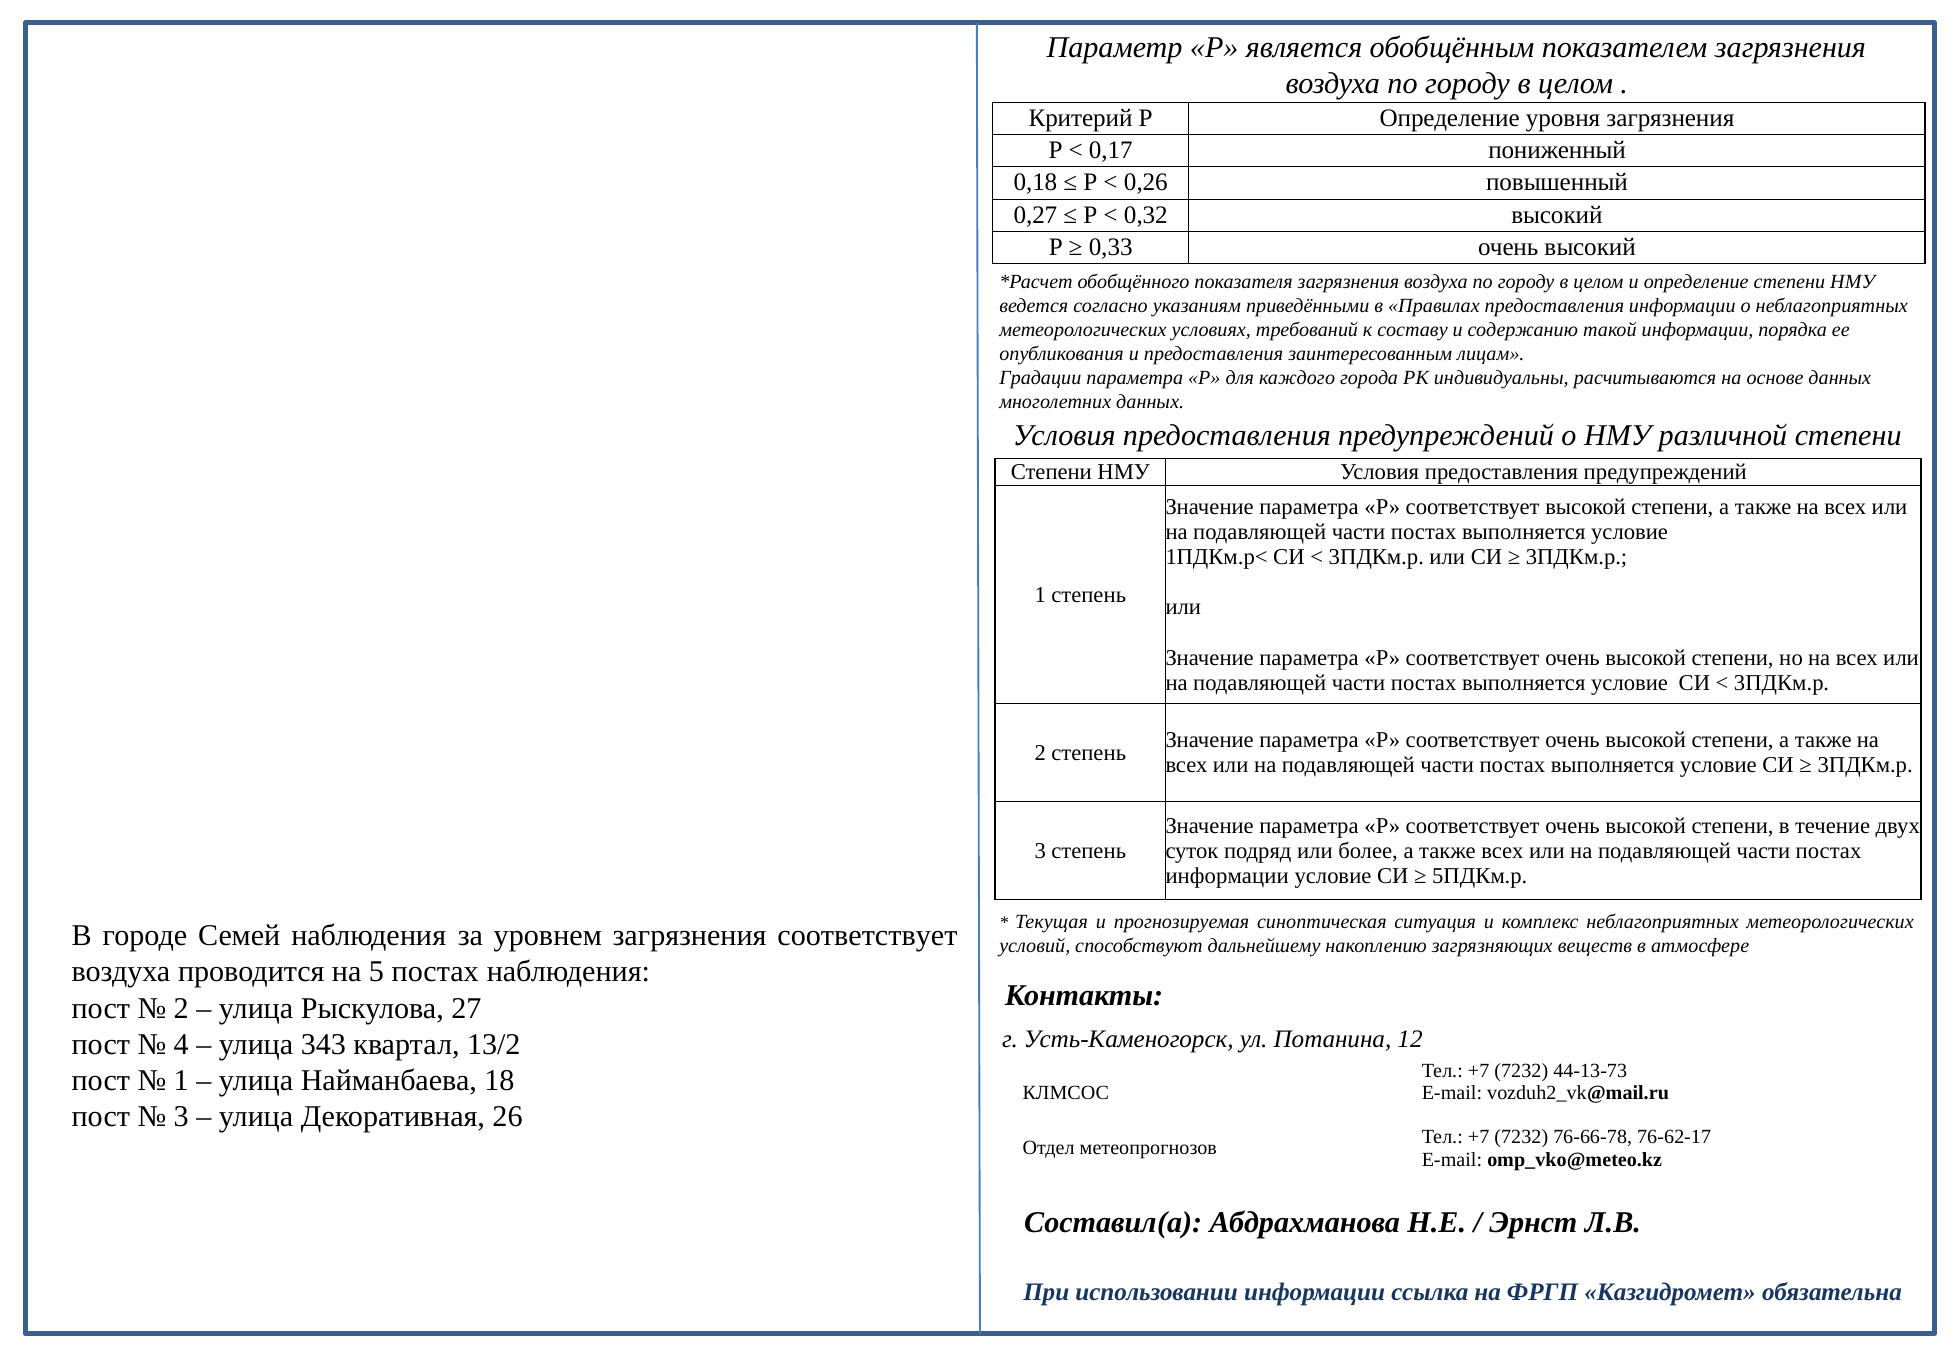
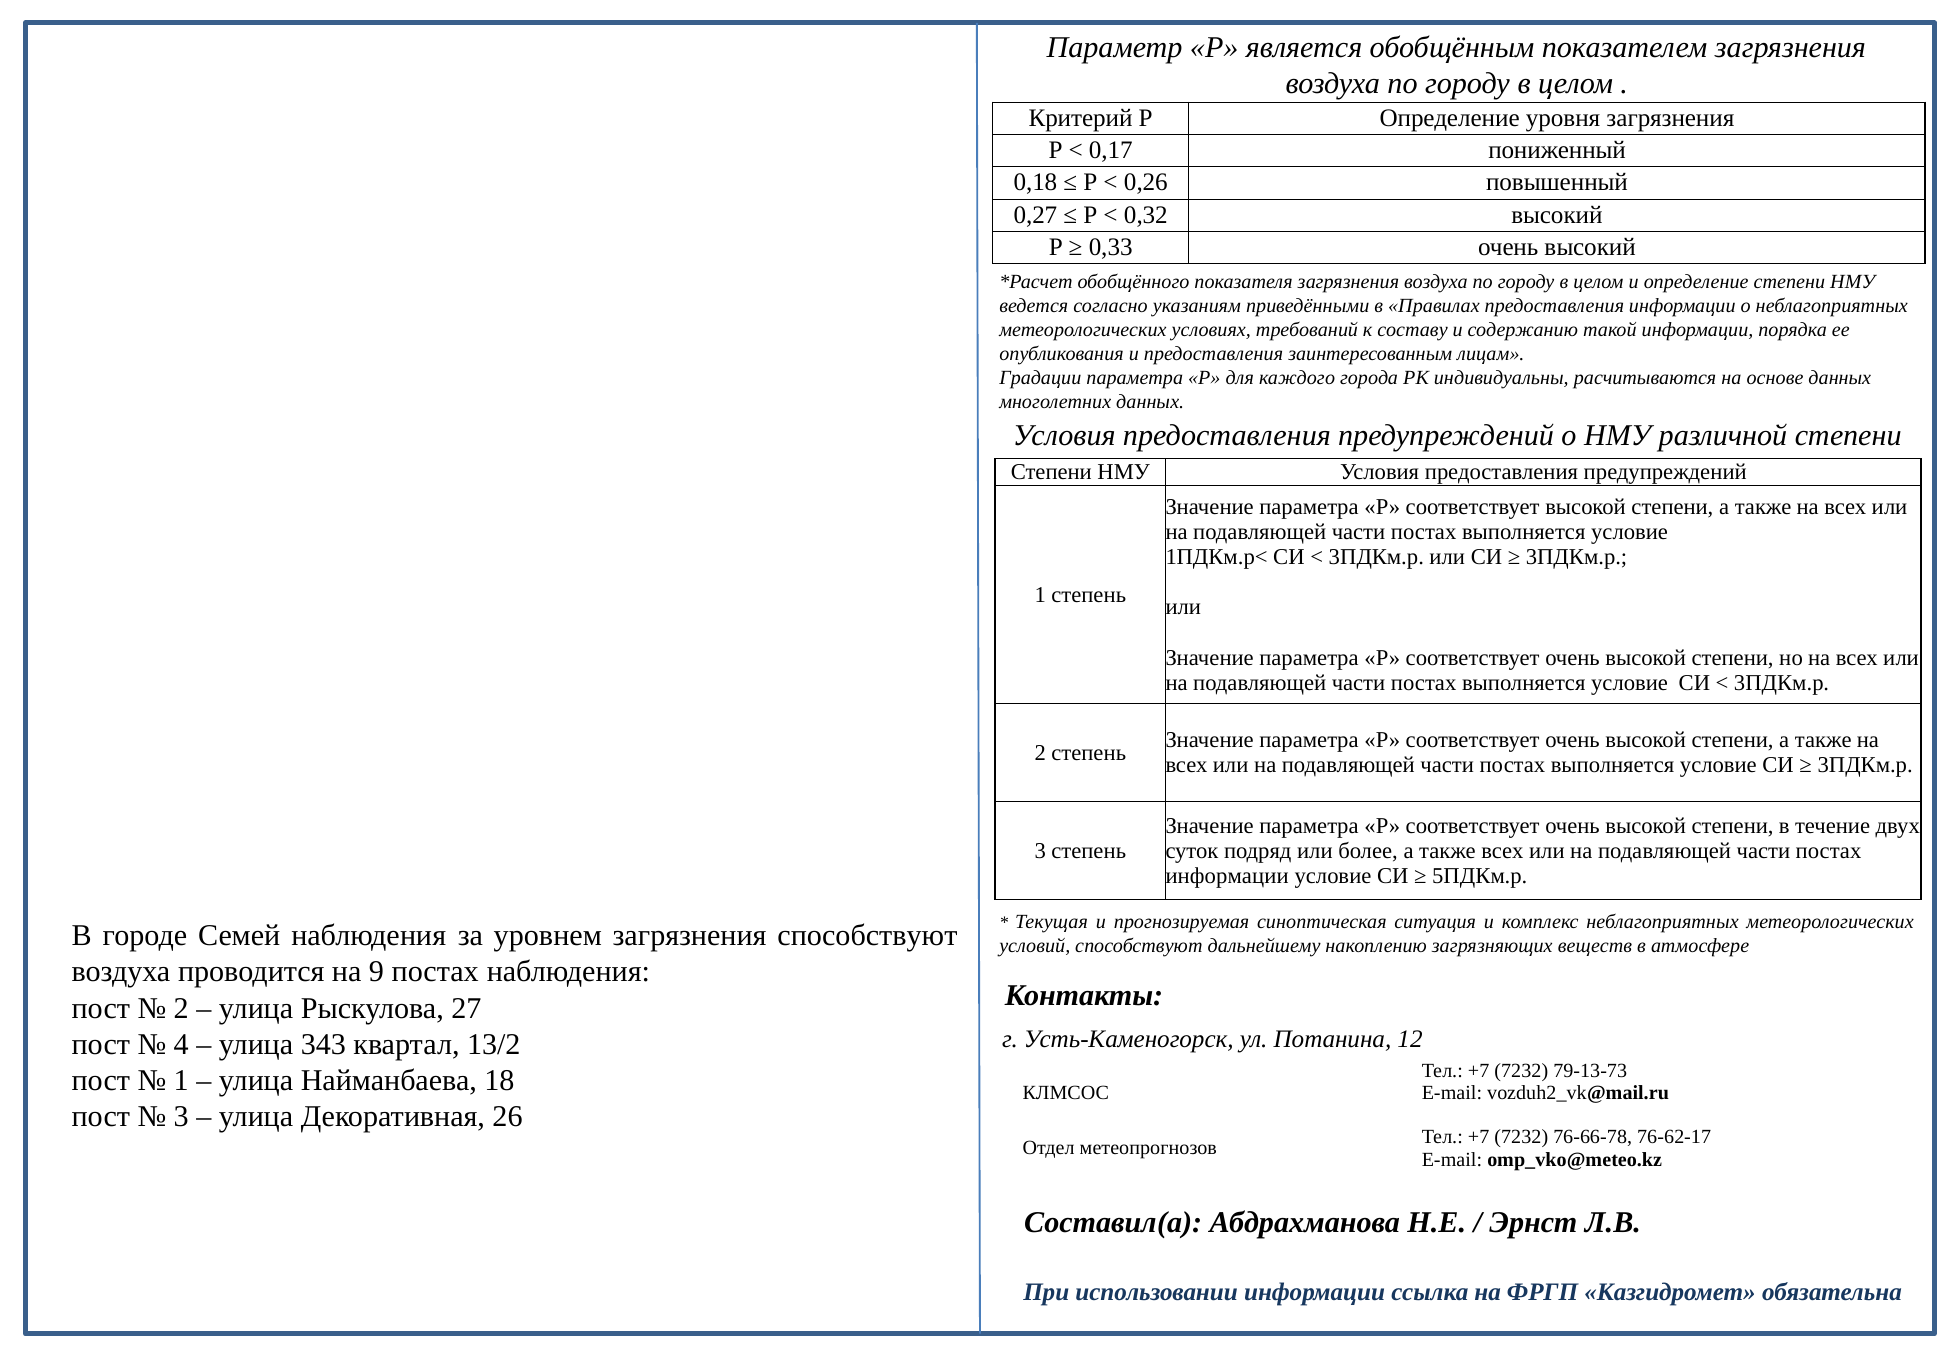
загрязнения соответствует: соответствует -> способствуют (867, 936)
5: 5 -> 9 (377, 972)
44-13-73: 44-13-73 -> 79-13-73 (1590, 1071)
